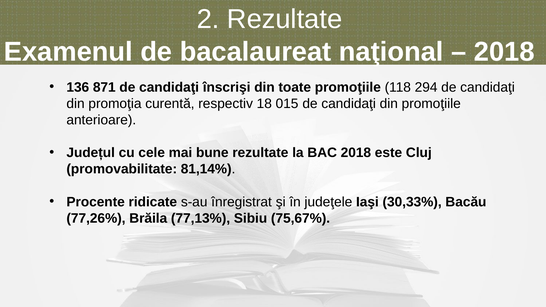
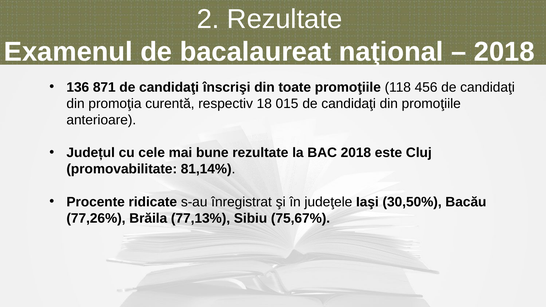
294: 294 -> 456 (426, 87)
30,33%: 30,33% -> 30,50% (412, 202)
